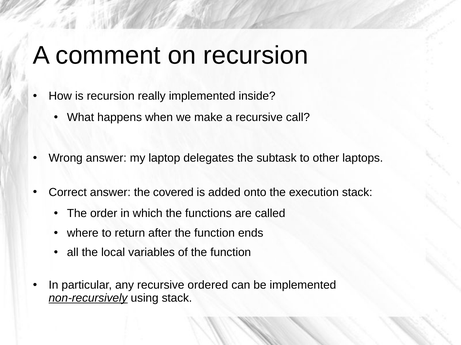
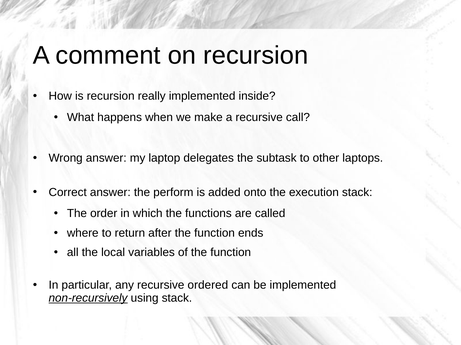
covered: covered -> perform (173, 193)
